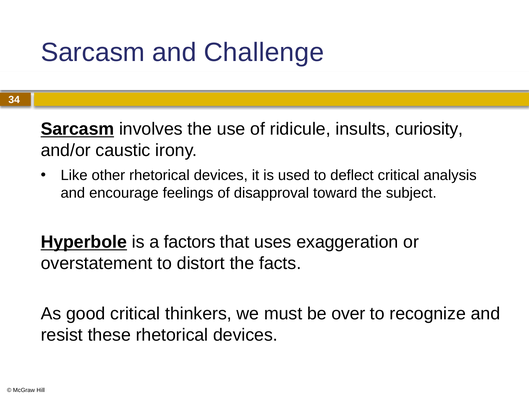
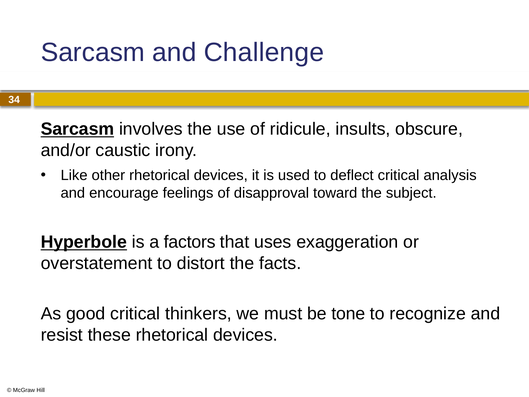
curiosity: curiosity -> obscure (429, 129)
over: over -> tone (348, 314)
